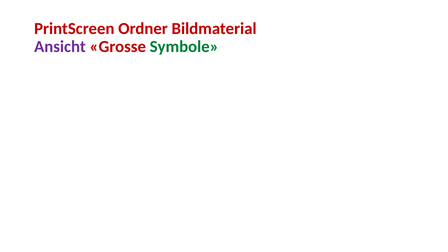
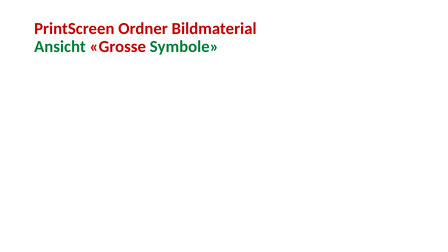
Ansicht colour: purple -> green (60, 47)
